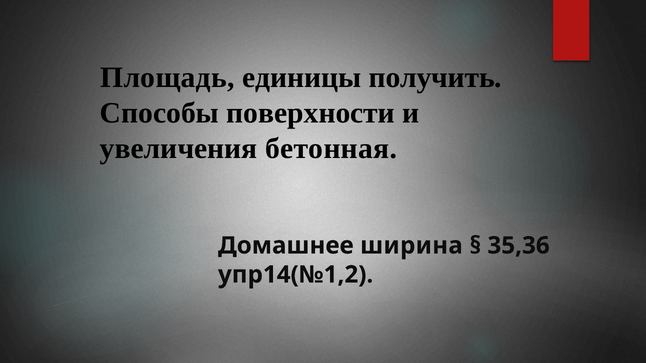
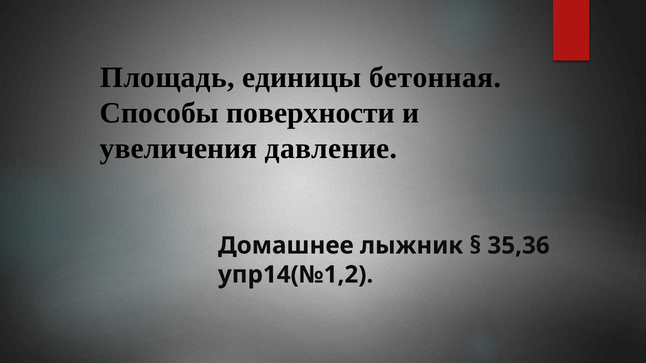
получить: получить -> бетонная (435, 77)
бетонная: бетонная -> давление (331, 148)
ширина: ширина -> лыжник (412, 246)
